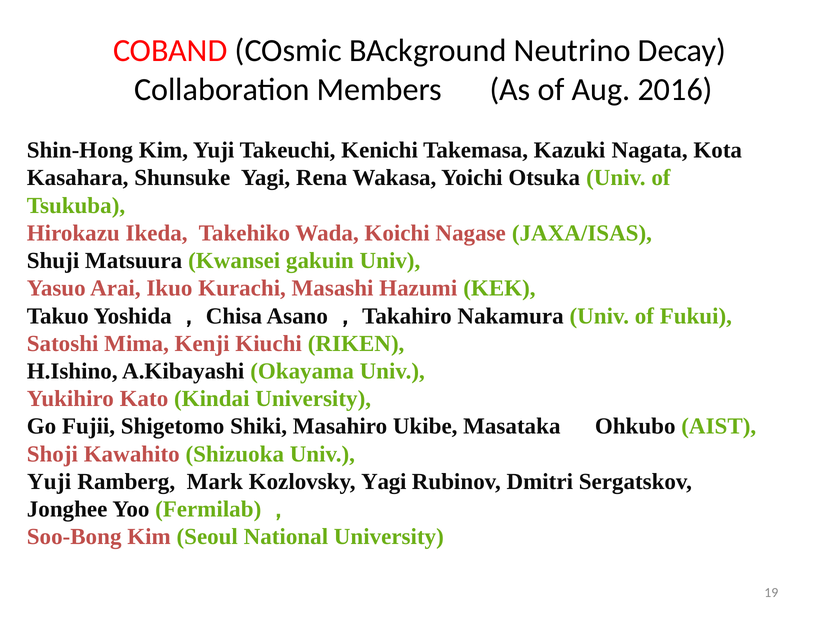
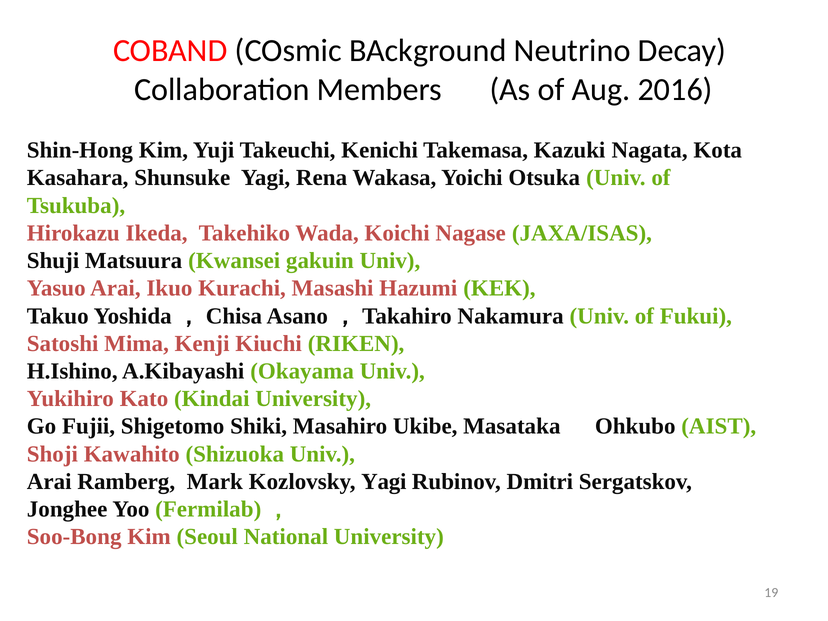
Yuji: Yuji -> Arai (49, 482)
